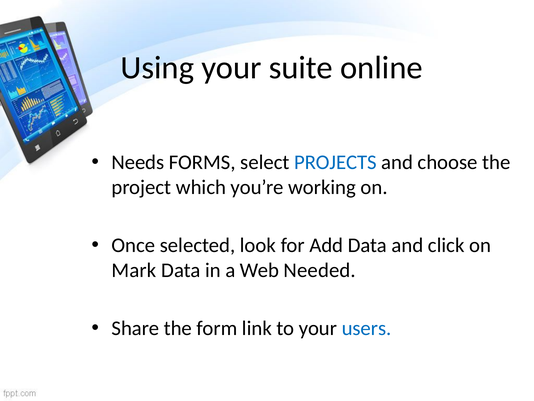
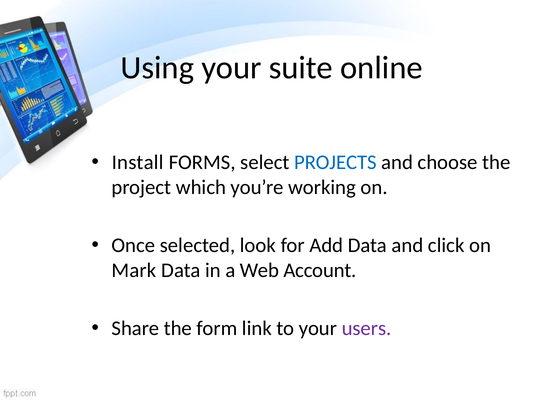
Needs: Needs -> Install (138, 162)
Needed: Needed -> Account (320, 270)
users colour: blue -> purple (366, 328)
